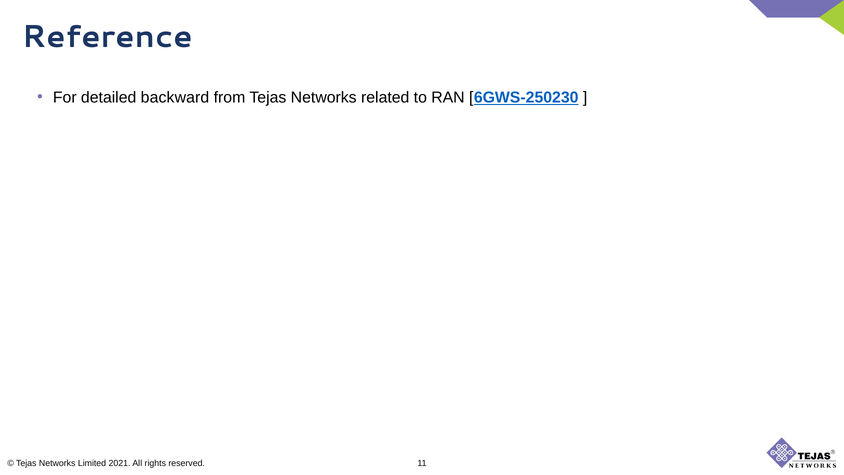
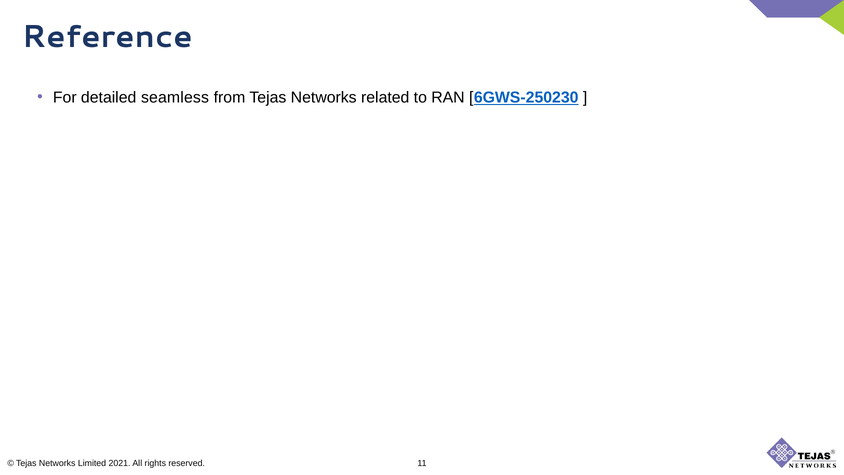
backward: backward -> seamless (175, 97)
